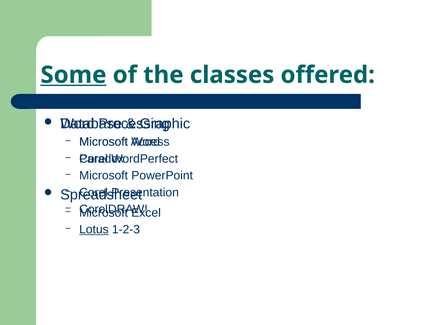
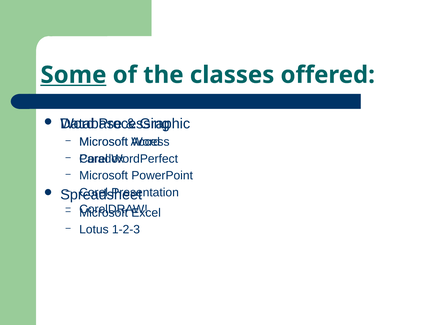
Lotus underline: present -> none (94, 229)
